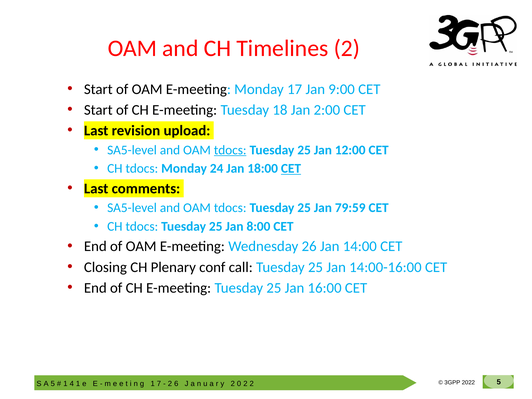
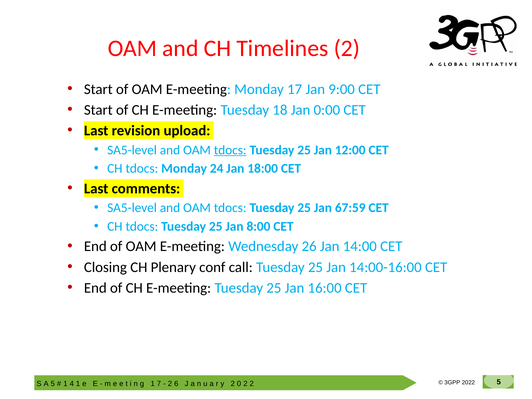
2:00: 2:00 -> 0:00 (327, 110)
CET underline: present -> none (291, 169)
79:59: 79:59 -> 67:59 (350, 208)
